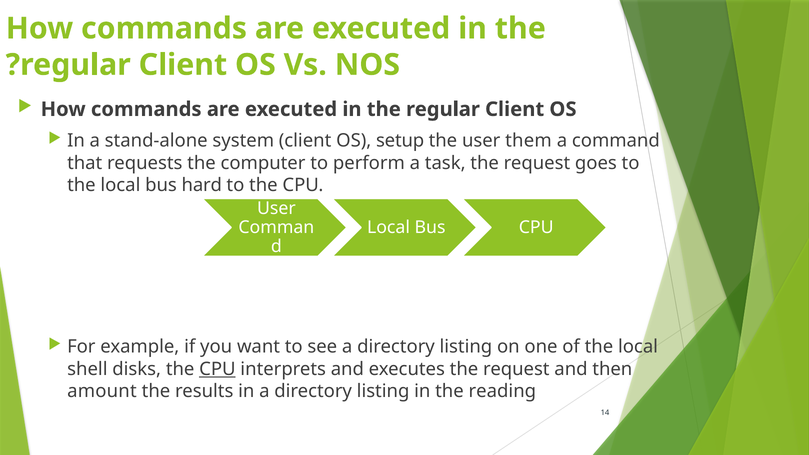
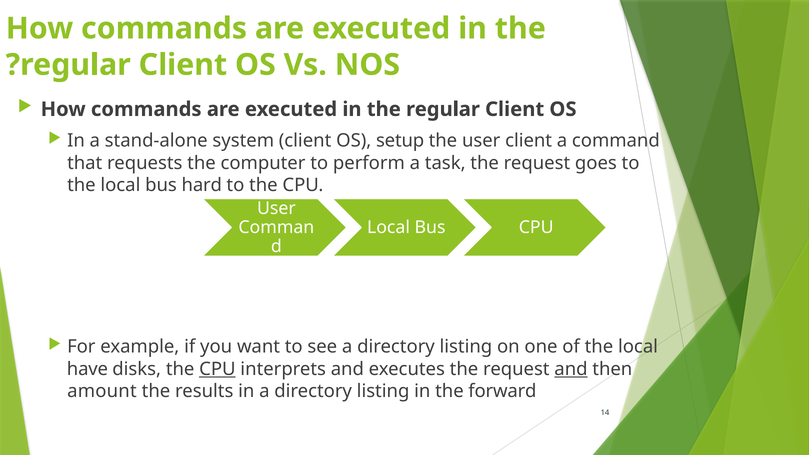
user them: them -> client (529, 141)
shell: shell -> have (87, 369)
and underline: none -> present (571, 369)
reading: reading -> forward (502, 391)
